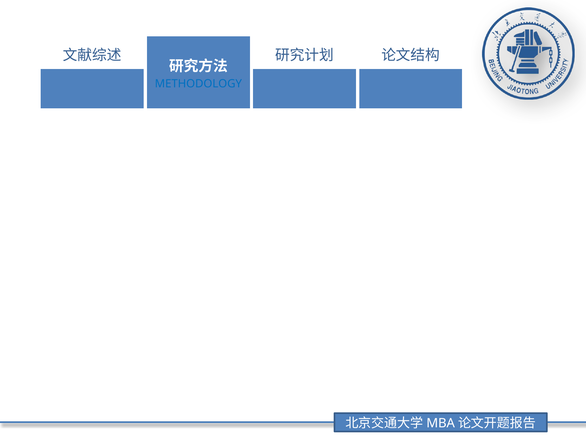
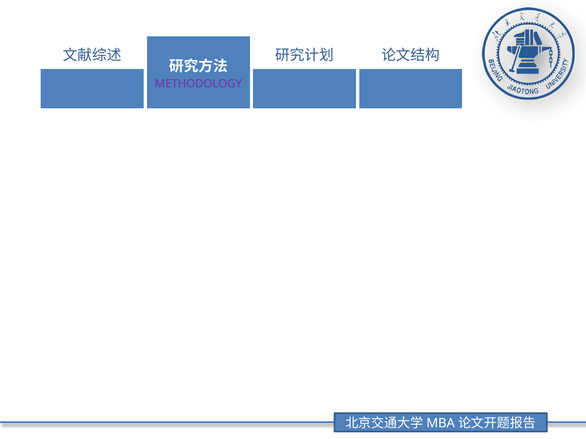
METHODOLOGY colour: blue -> purple (198, 84)
